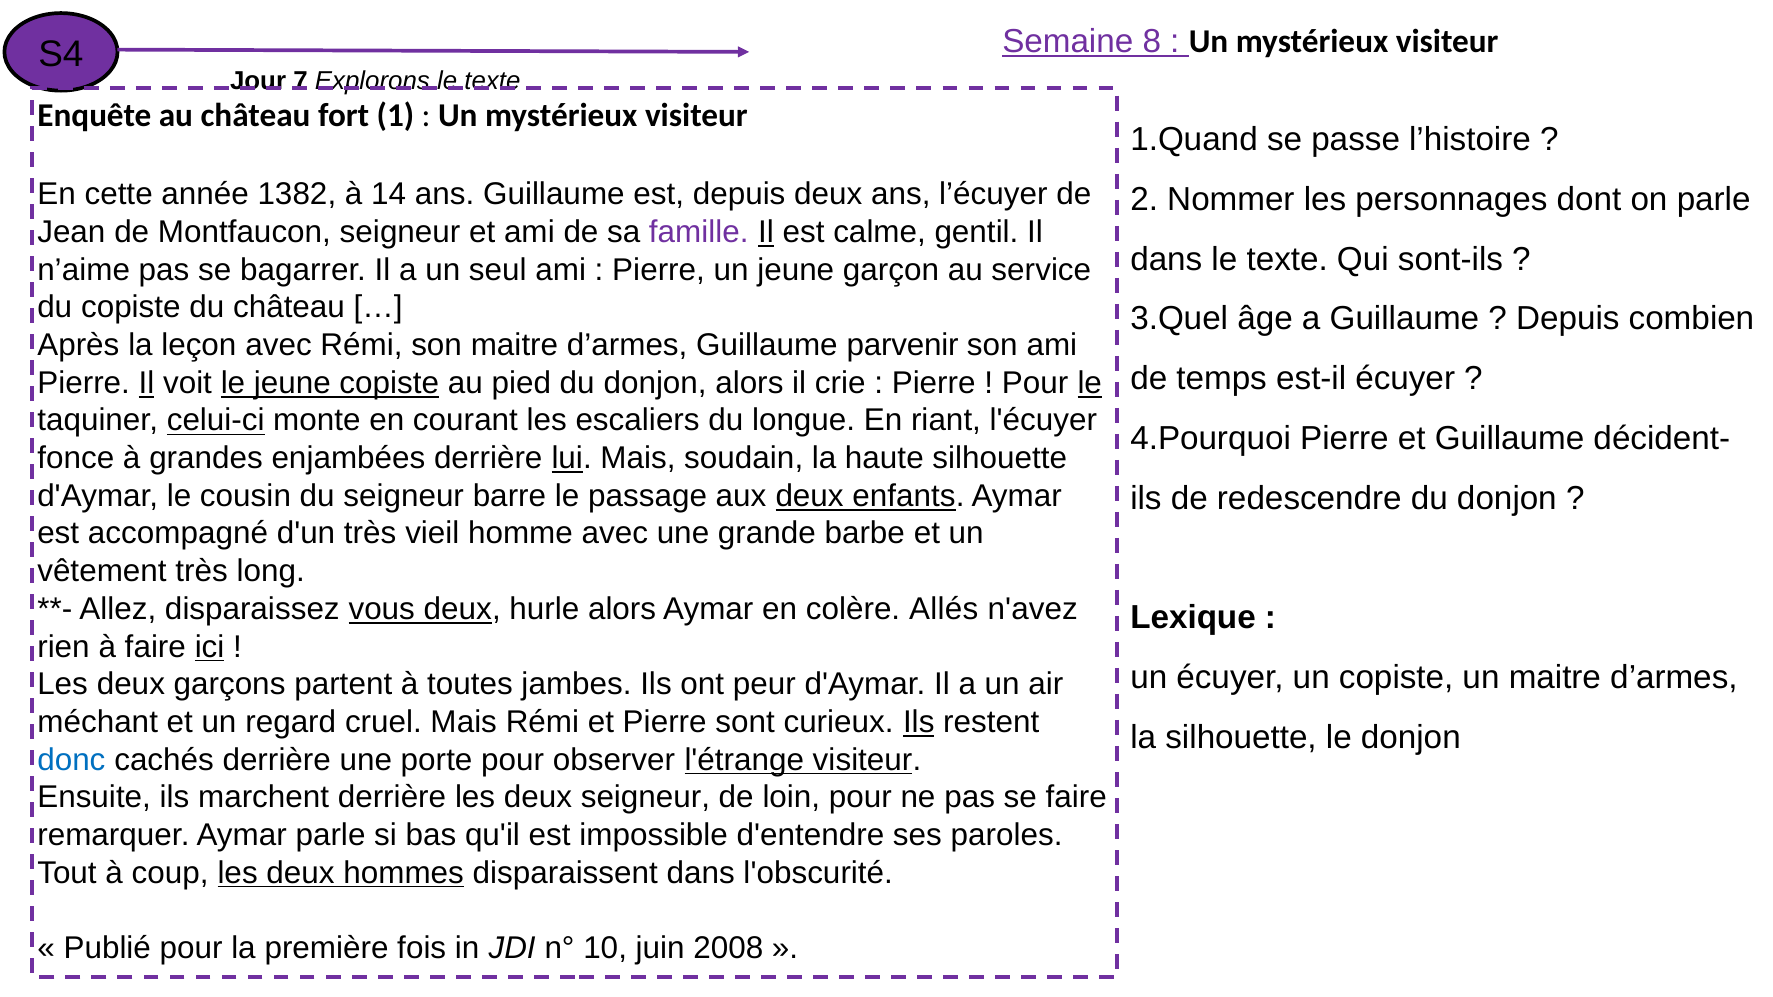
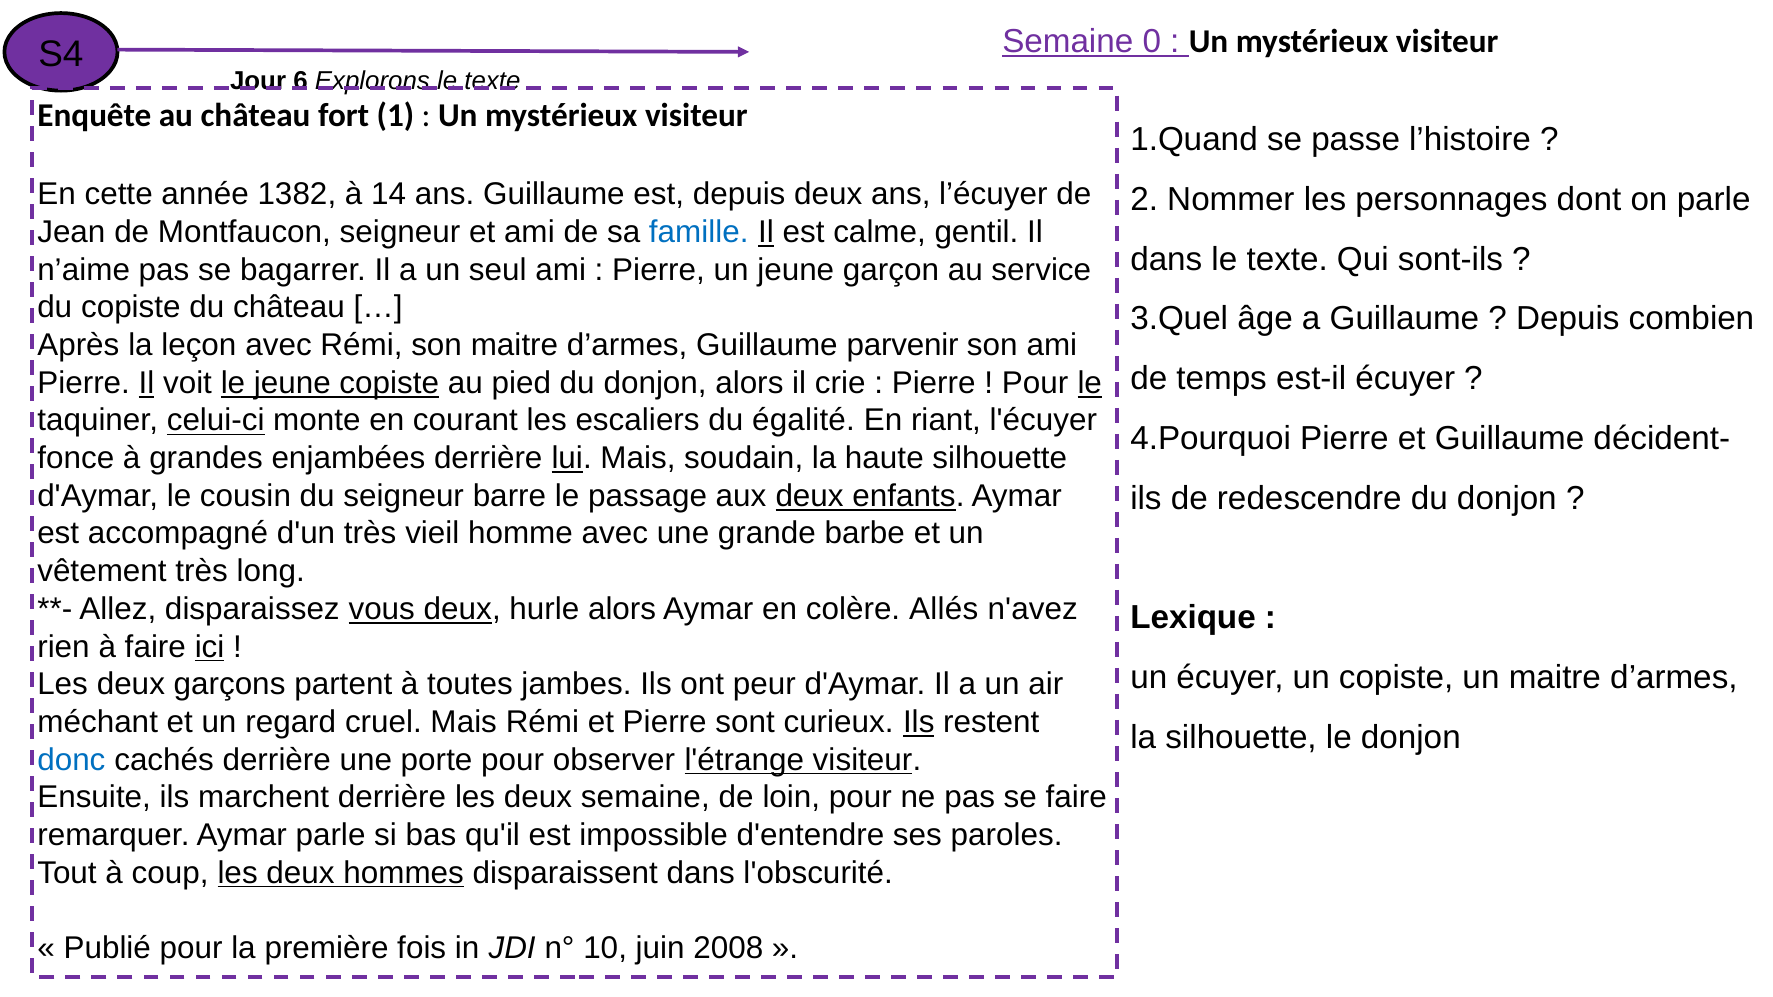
8: 8 -> 0 (1152, 42)
7: 7 -> 6 (301, 81)
famille colour: purple -> blue (699, 232)
longue: longue -> égalité (803, 421)
deux seigneur: seigneur -> semaine (645, 798)
